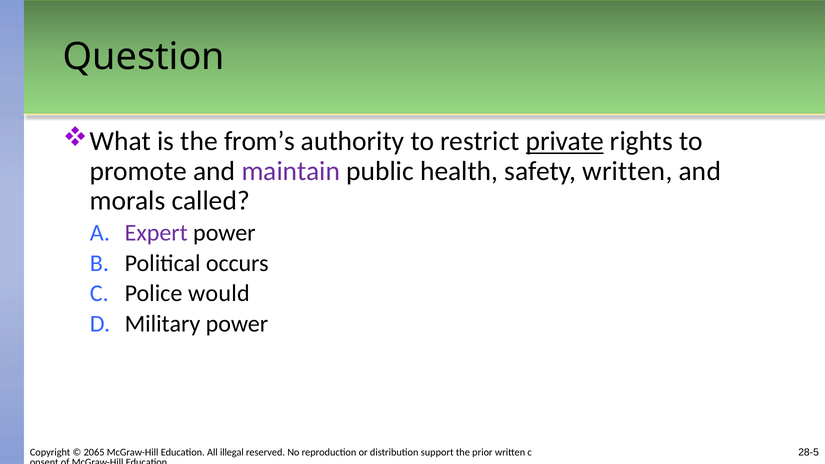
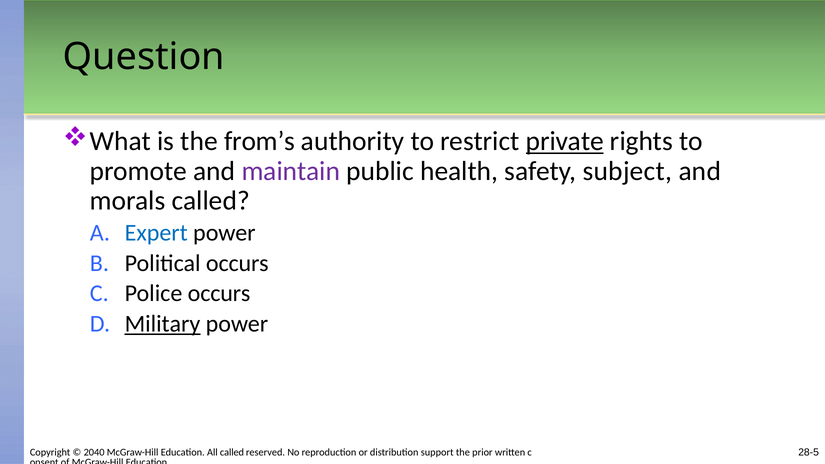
safety written: written -> subject (627, 171)
Expert colour: purple -> blue (156, 233)
Police would: would -> occurs (219, 293)
Military underline: none -> present (162, 324)
2065: 2065 -> 2040 (94, 452)
All illegal: illegal -> called (232, 452)
